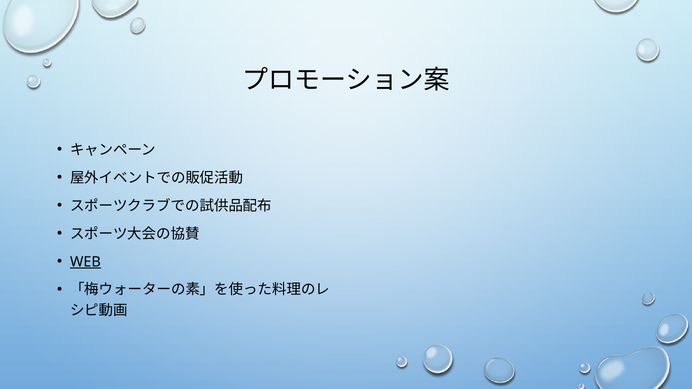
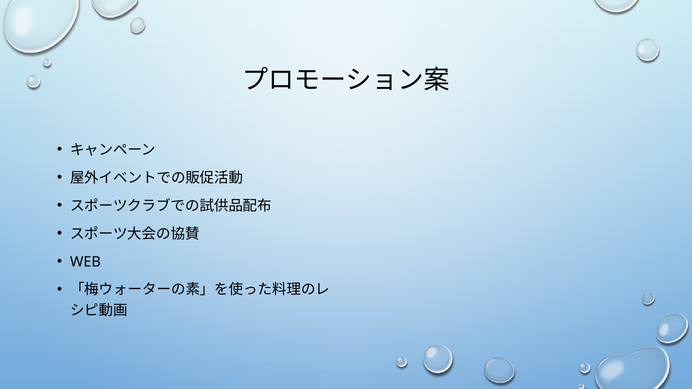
WEB underline: present -> none (85, 262)
